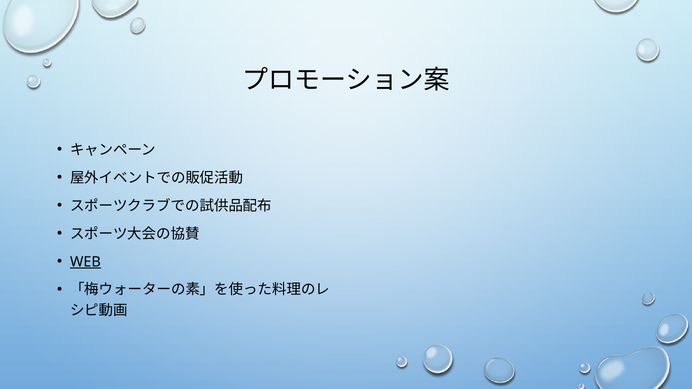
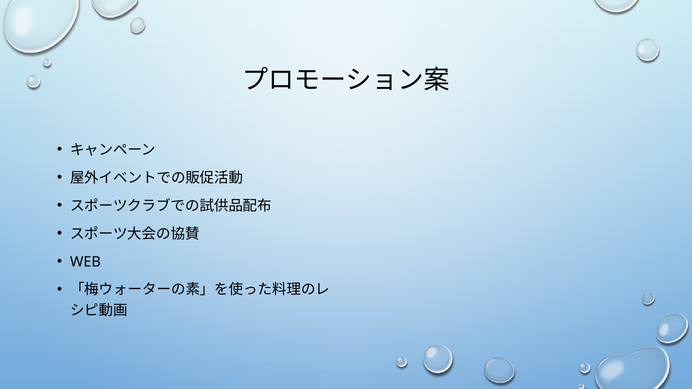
WEB underline: present -> none (85, 262)
